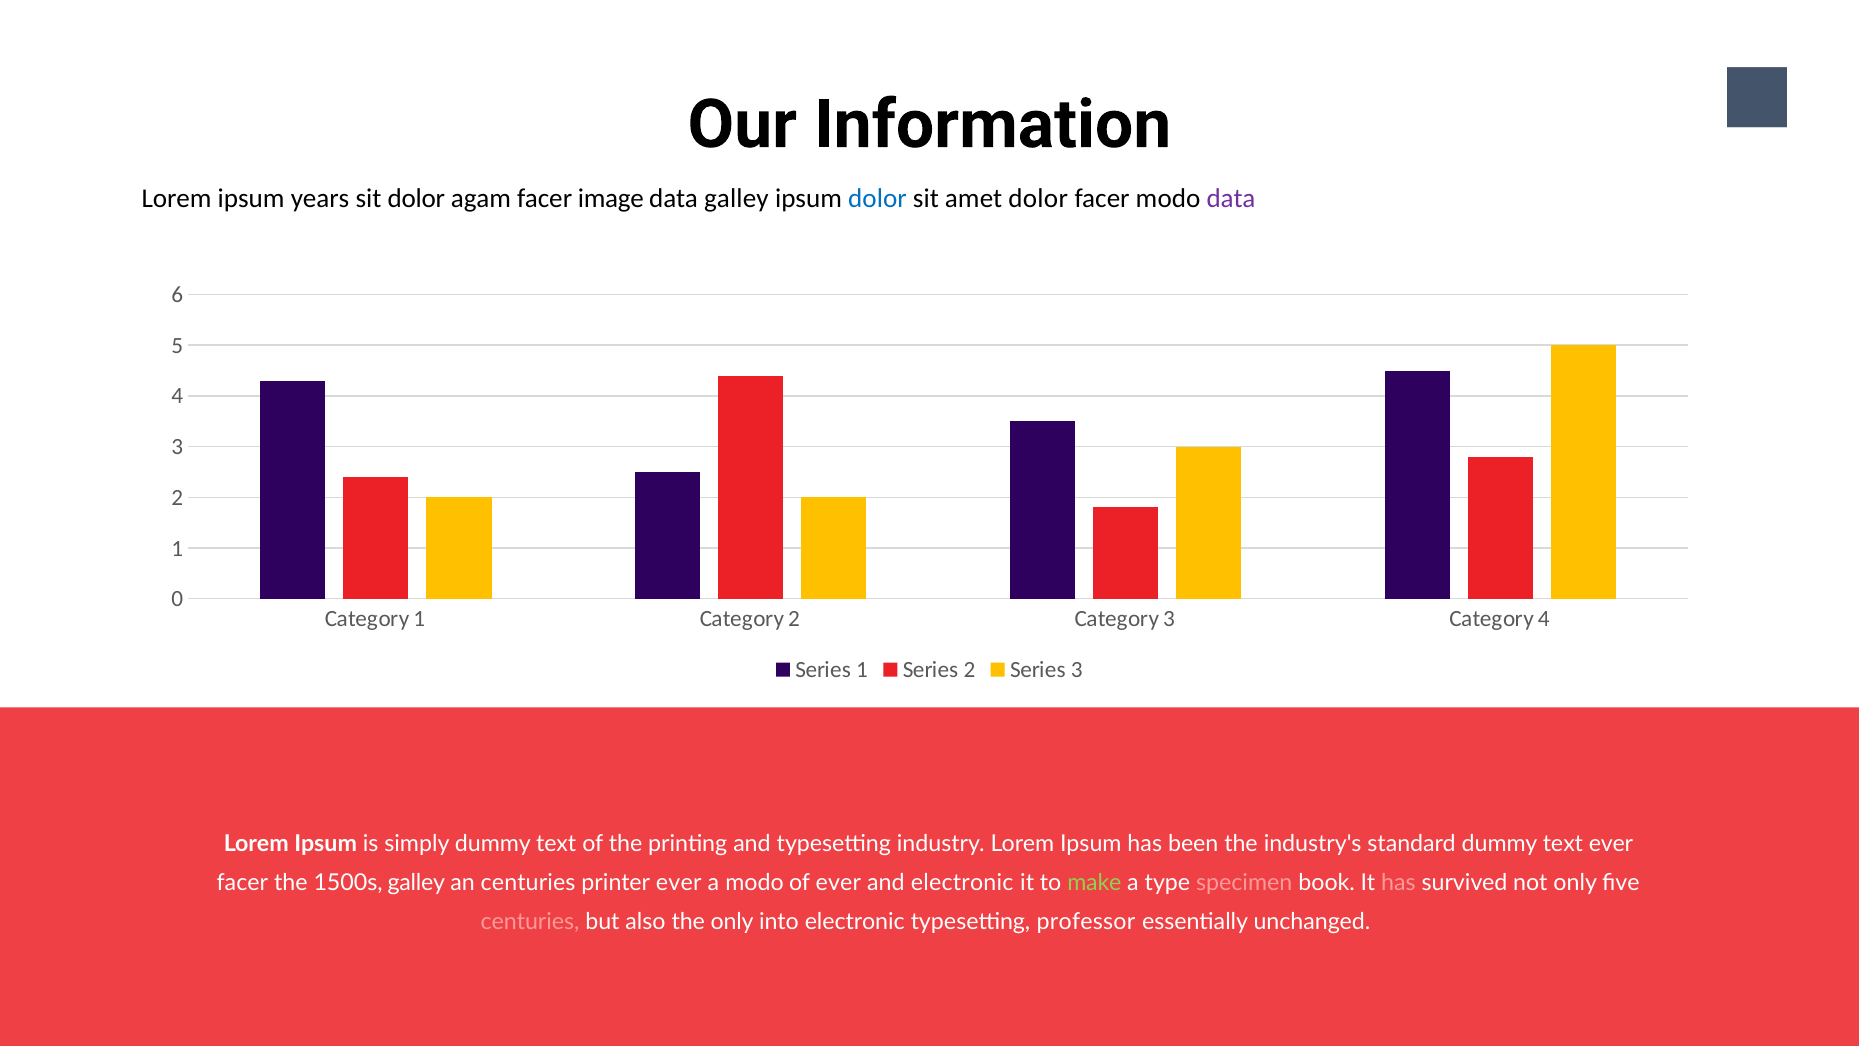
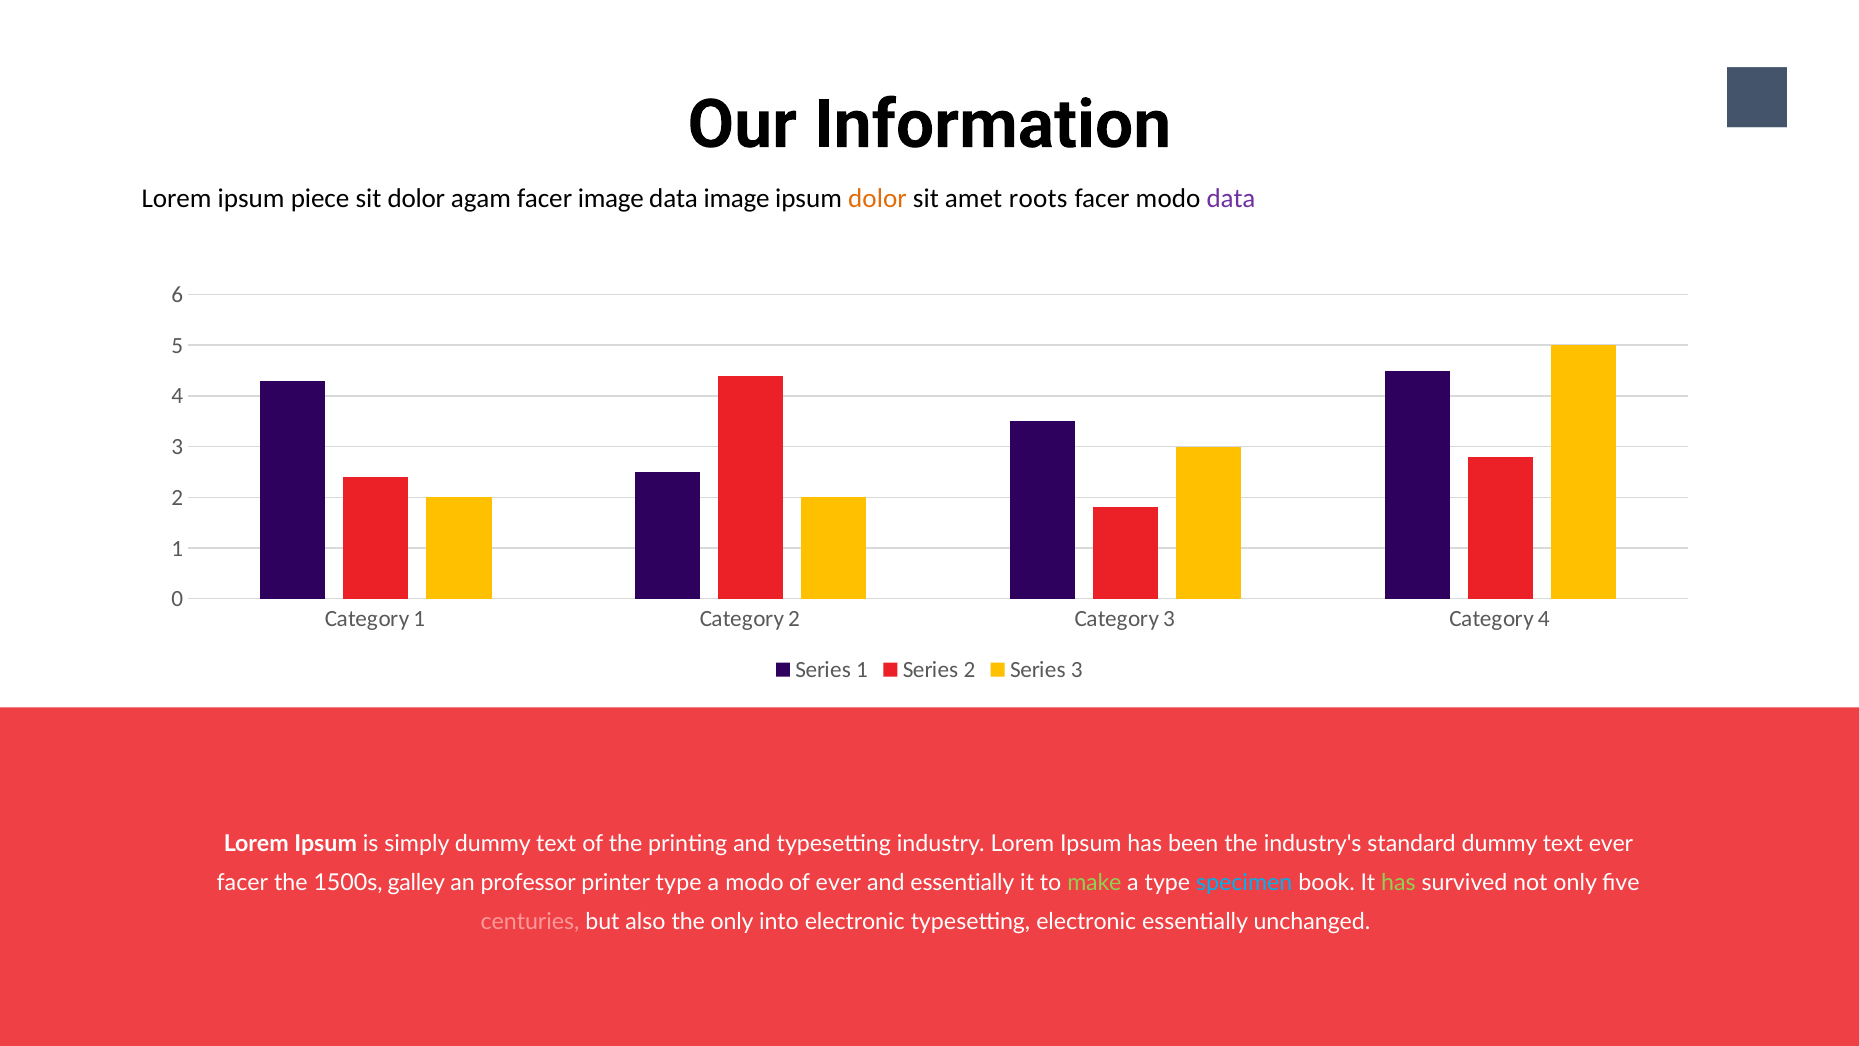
years: years -> piece (320, 198)
data galley: galley -> image (737, 198)
dolor colour: blue -> orange (877, 198)
amet dolor: dolor -> roots (1038, 198)
an centuries: centuries -> professor (528, 883)
printer ever: ever -> type (679, 883)
and electronic: electronic -> essentially (962, 883)
specimen colour: pink -> light blue (1244, 883)
has colour: pink -> light green (1398, 883)
typesetting professor: professor -> electronic (1086, 921)
